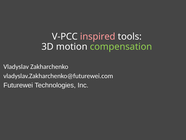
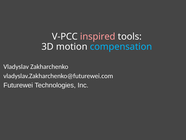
compensation colour: light green -> light blue (121, 46)
